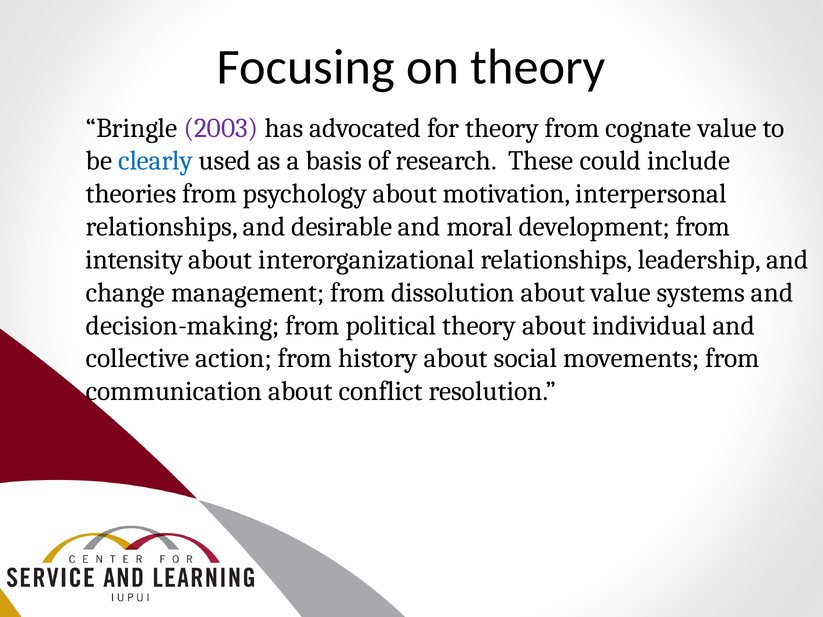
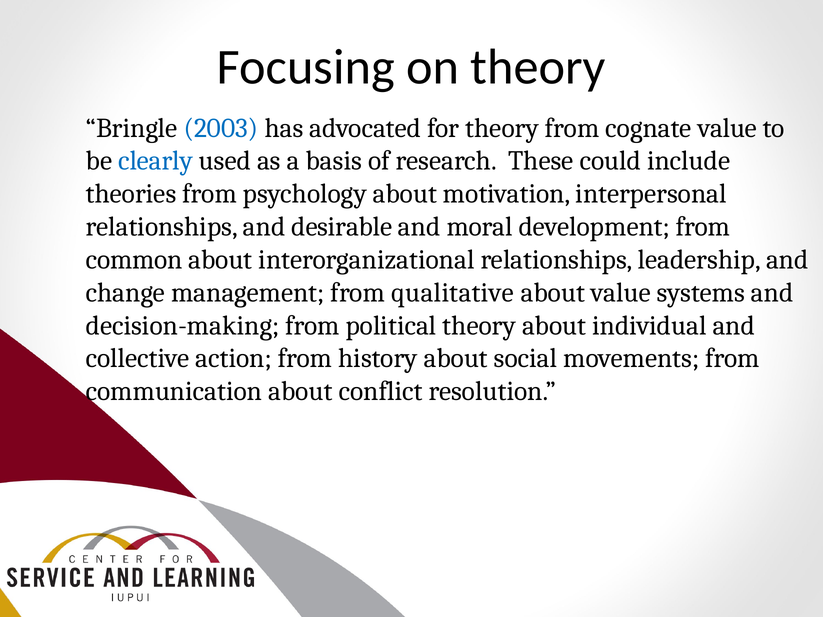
2003 colour: purple -> blue (221, 128)
intensity: intensity -> common (134, 260)
dissolution: dissolution -> qualitative (453, 293)
